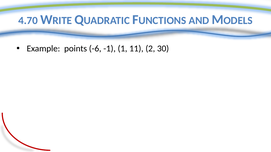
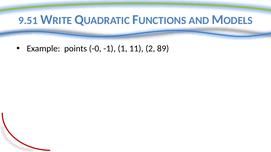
4.70: 4.70 -> 9.51 (28, 21)
-6: -6 -> -0 (95, 49)
30: 30 -> 89 (163, 49)
